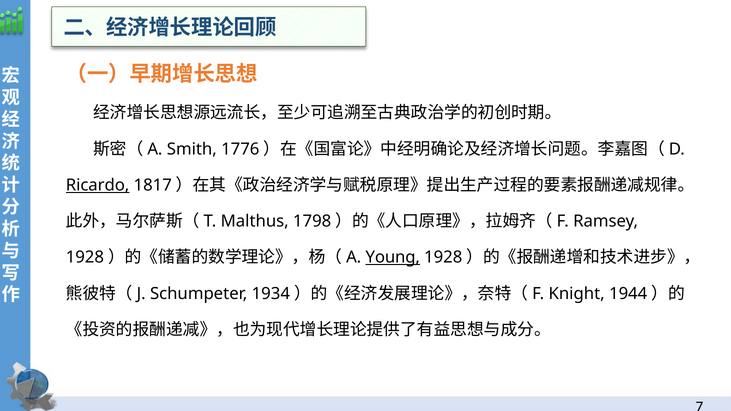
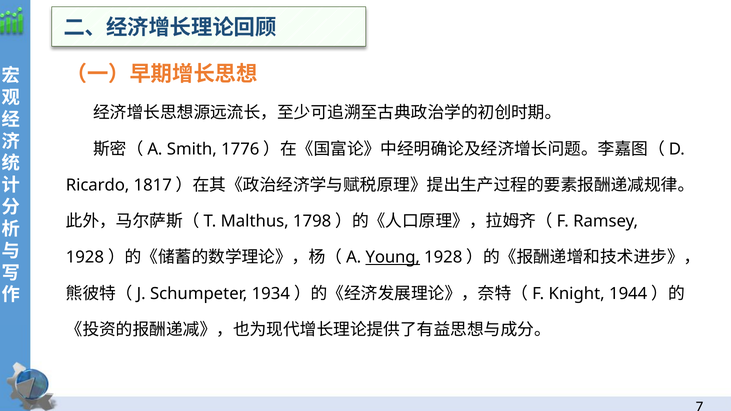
Ricardo underline: present -> none (98, 185)
